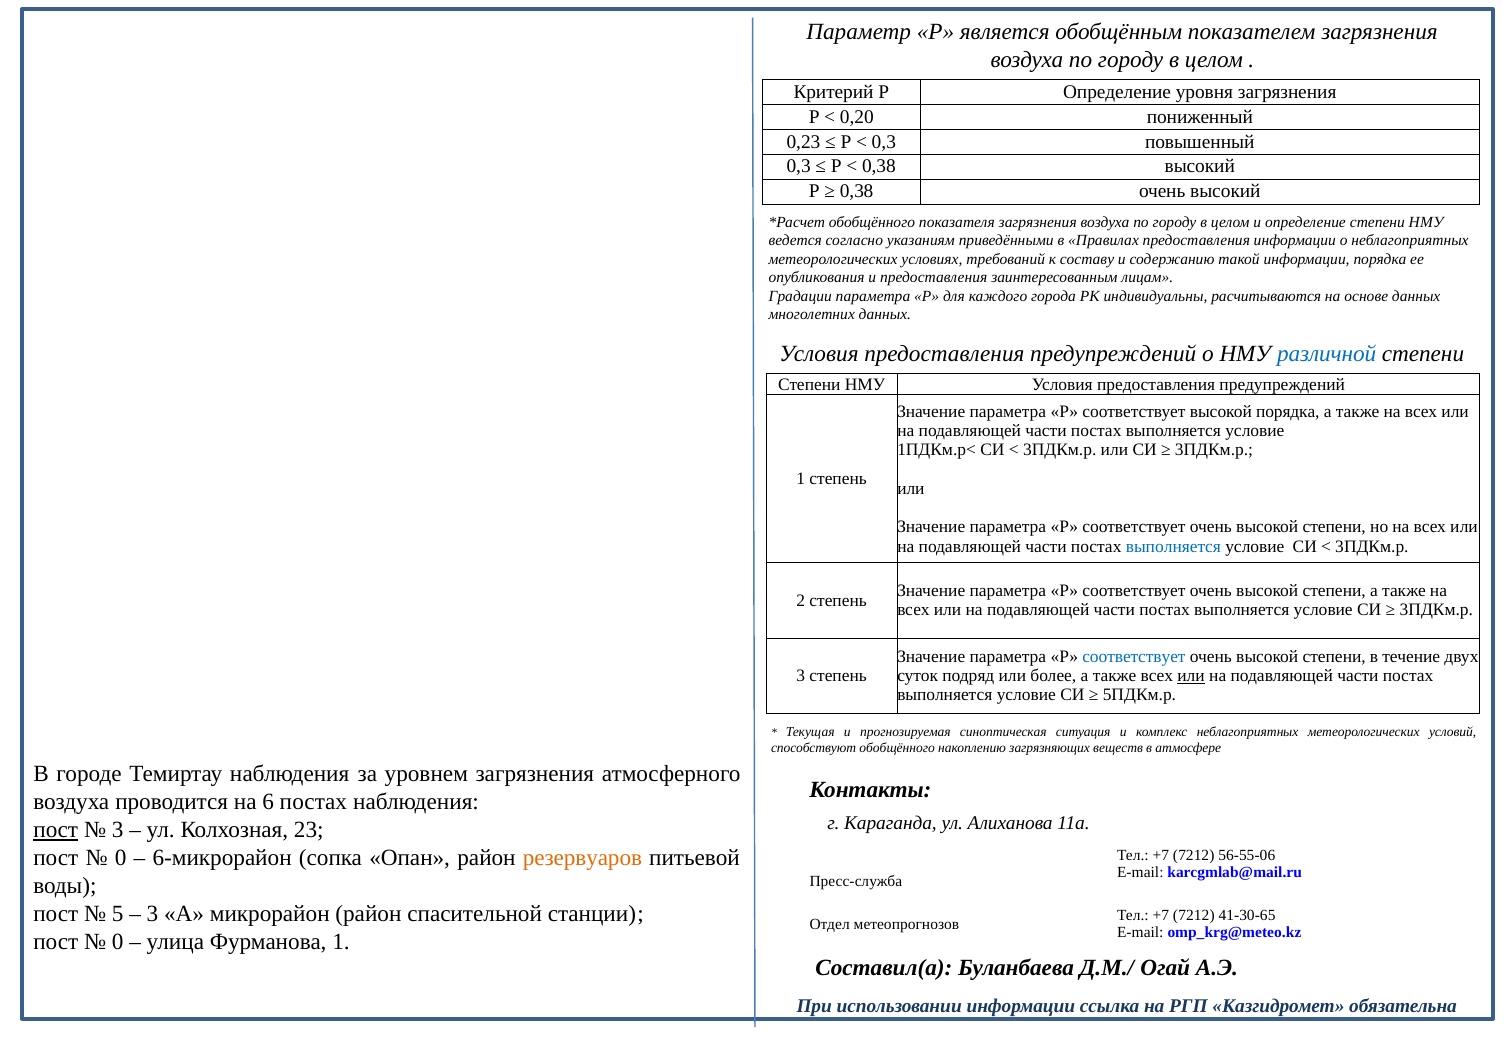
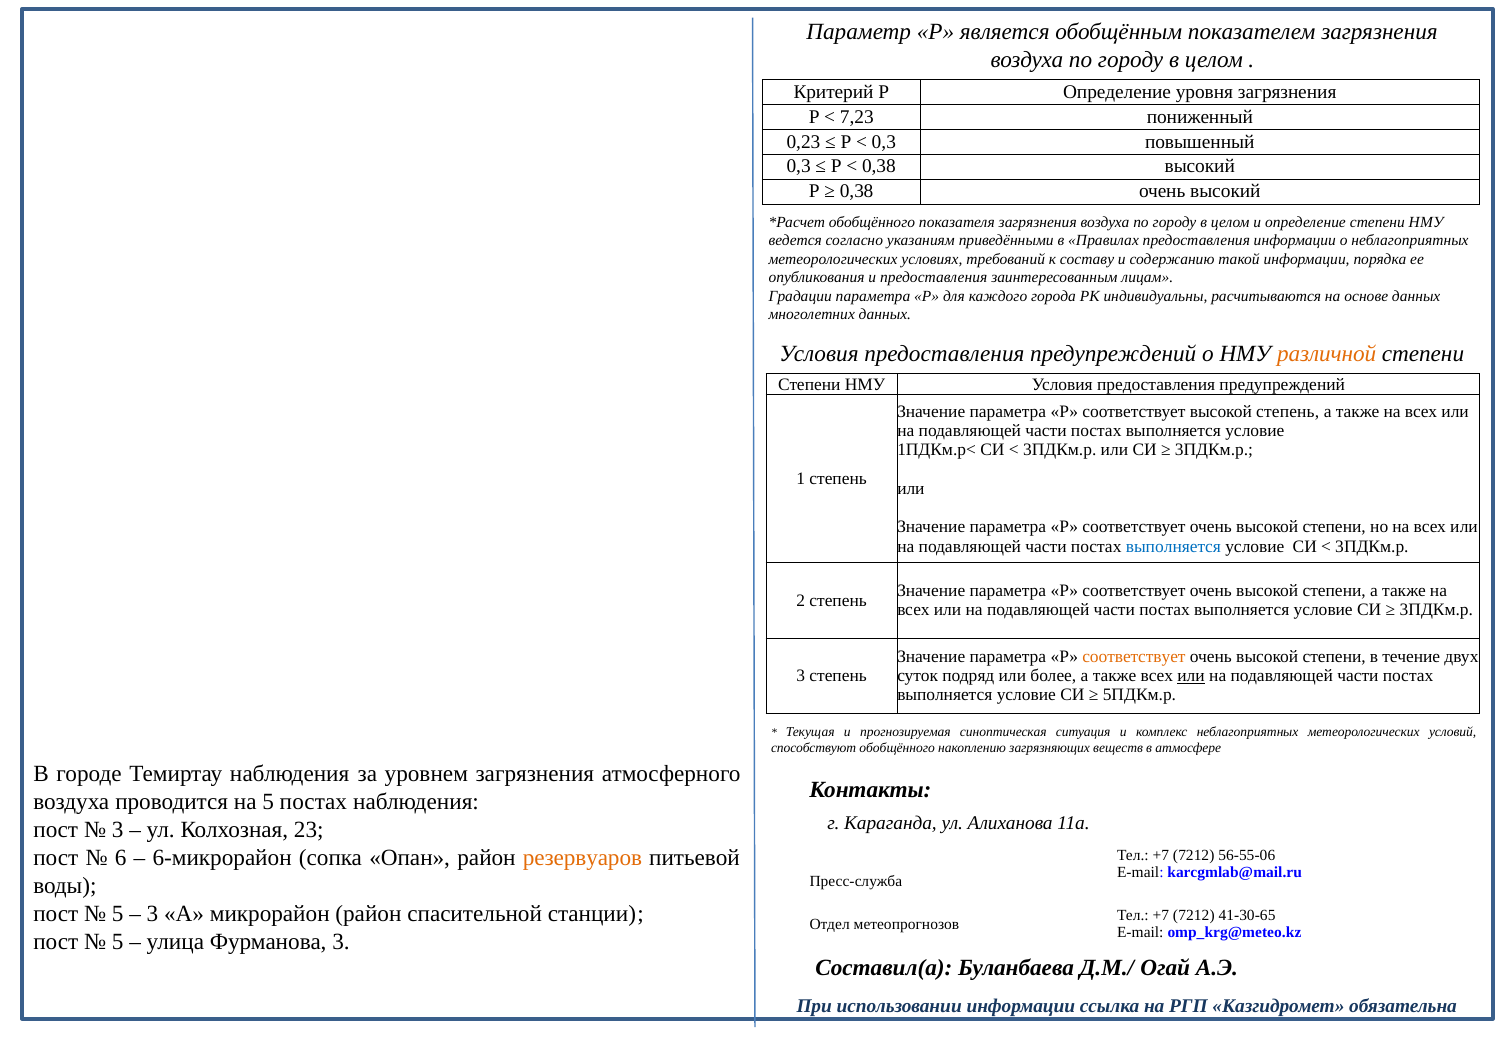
0,20: 0,20 -> 7,23 (857, 117)
различной colour: blue -> orange (1327, 354)
высокой порядка: порядка -> степень (1288, 411)
соответствует colour: blue -> orange (1134, 657)
на 6: 6 -> 5 (268, 802)
пост underline: present -> none (56, 830)
0: 0 -> 6 (121, 858)
0: 0 -> 5 (118, 942)
Фурманова 1: 1 -> 3 (341, 942)
